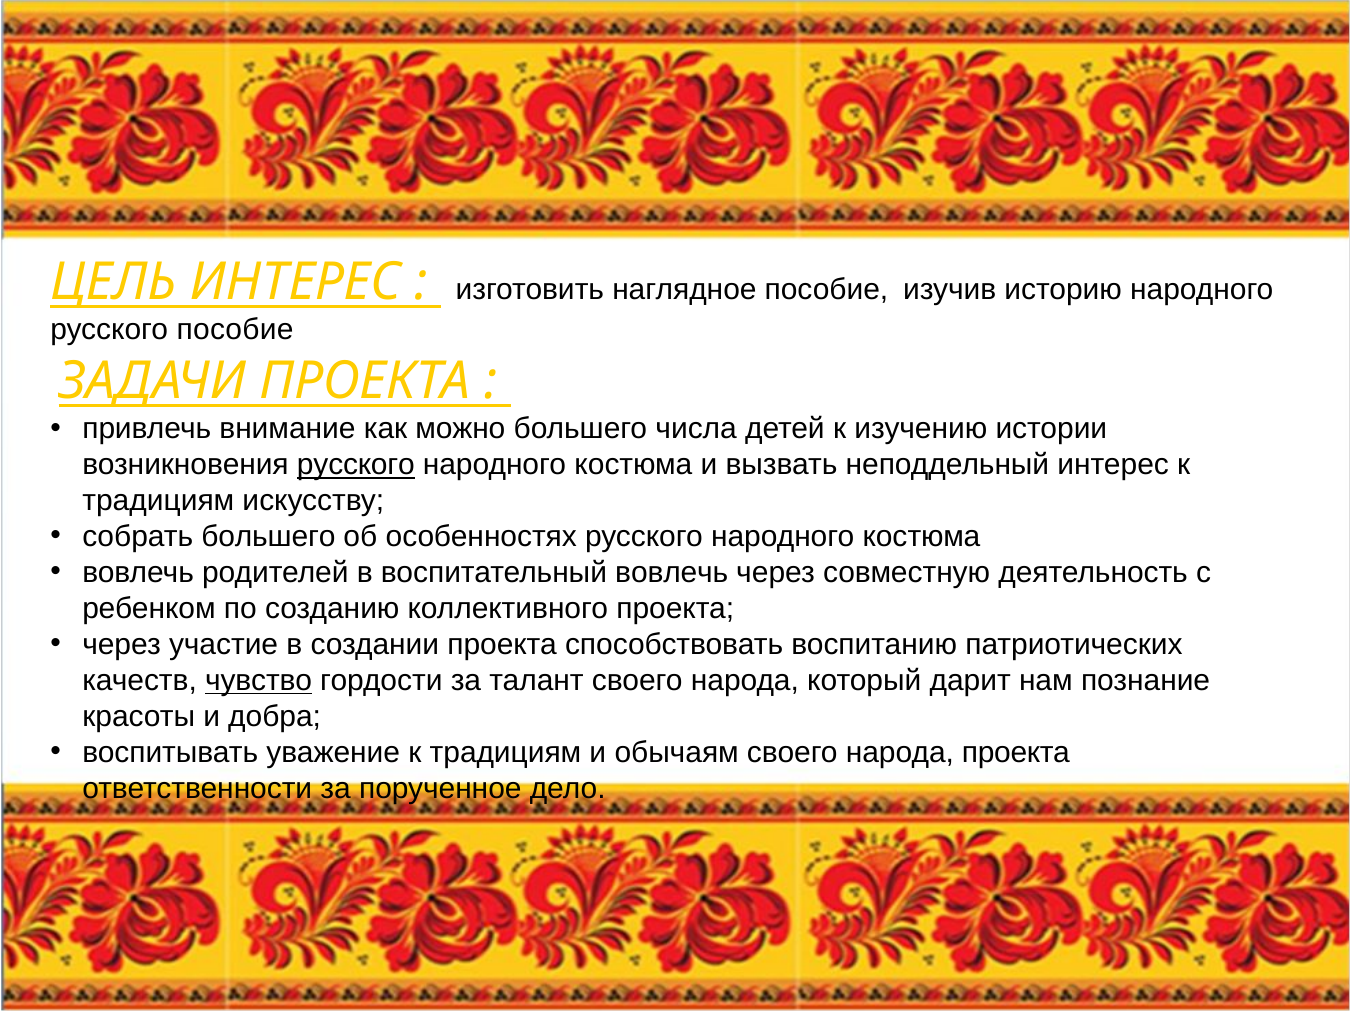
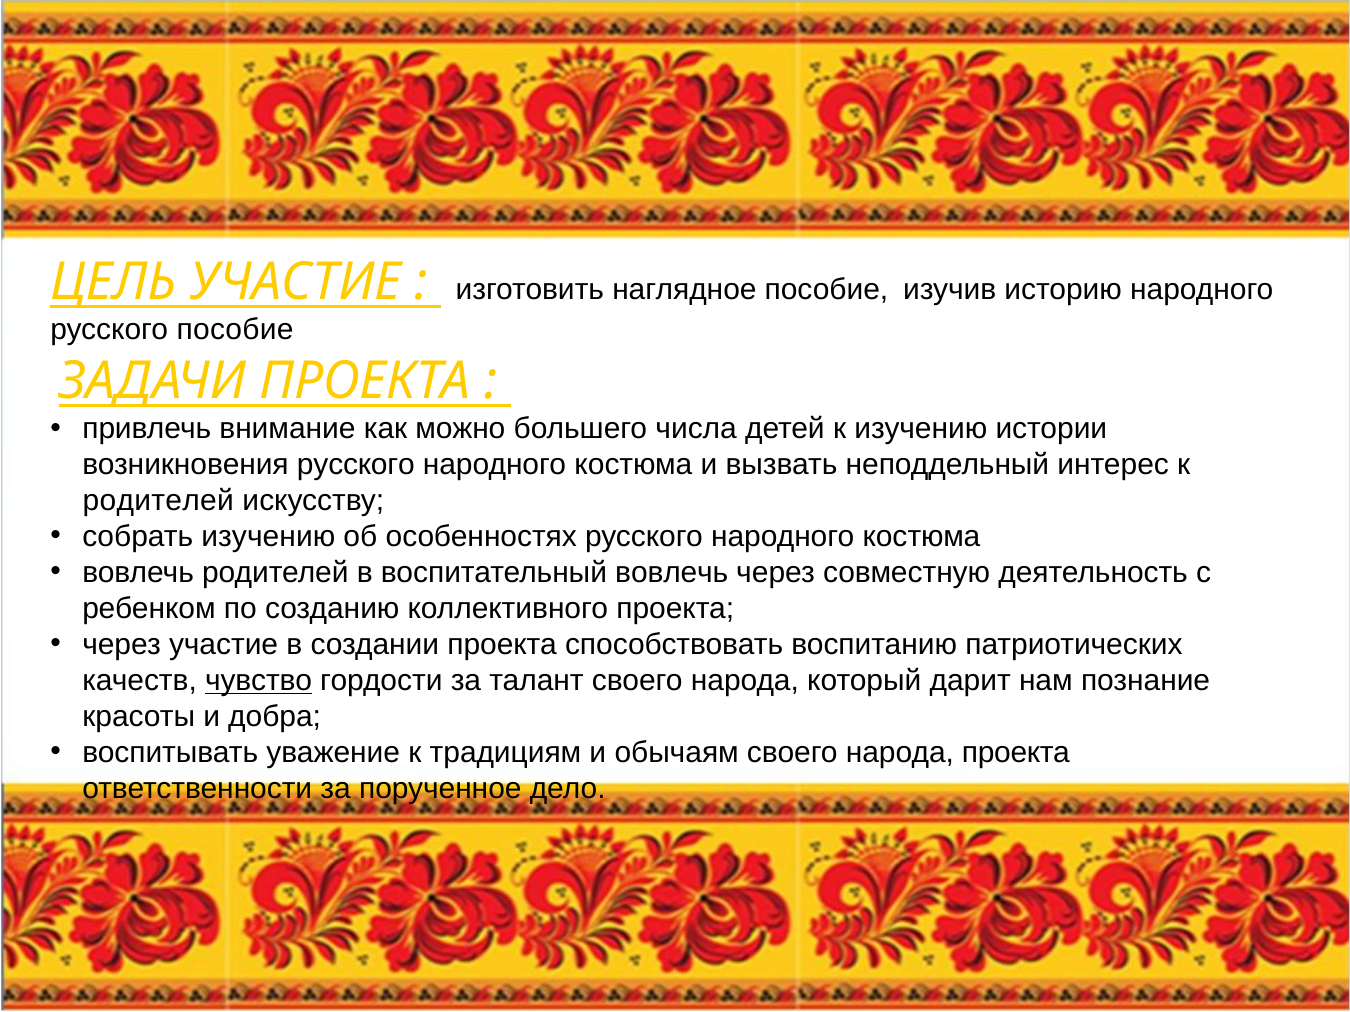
ЦЕЛЬ ИНТЕРЕС: ИНТЕРЕС -> УЧАСТИЕ (295, 282)
русского underline: present -> none (356, 465)
традициям: традициям -> родителей (158, 501)
собрать большего: большего -> изучению (268, 537)
